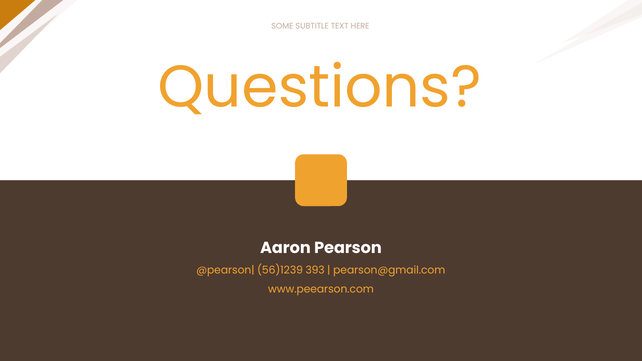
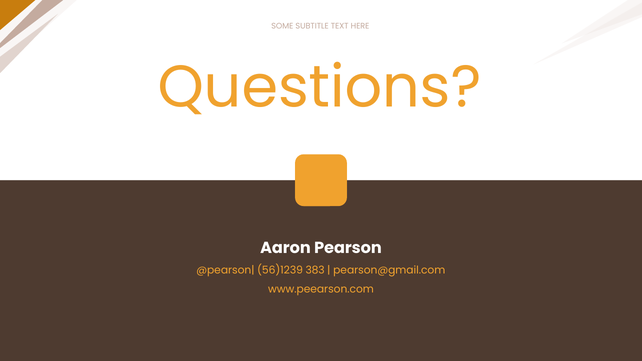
393: 393 -> 383 (315, 270)
